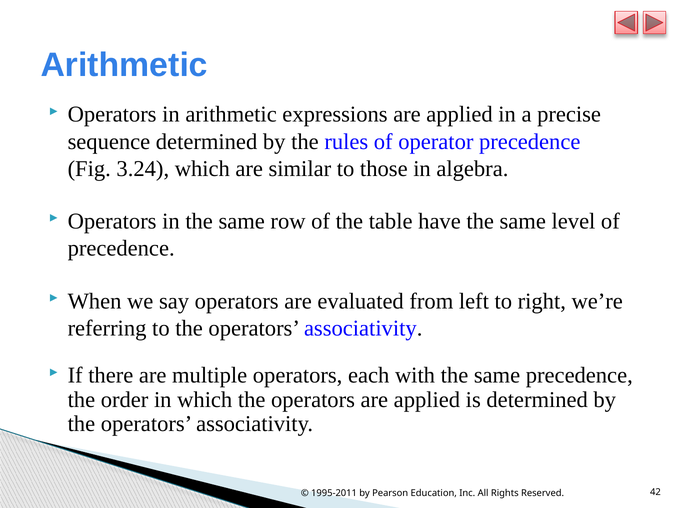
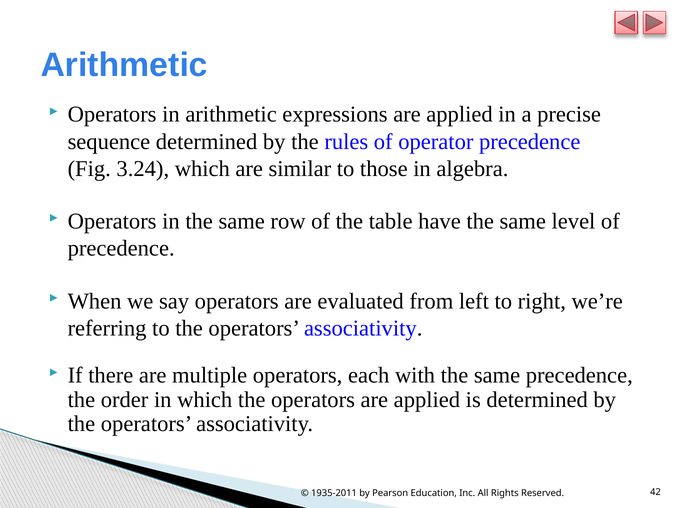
1995-2011: 1995-2011 -> 1935-2011 (334, 493)
